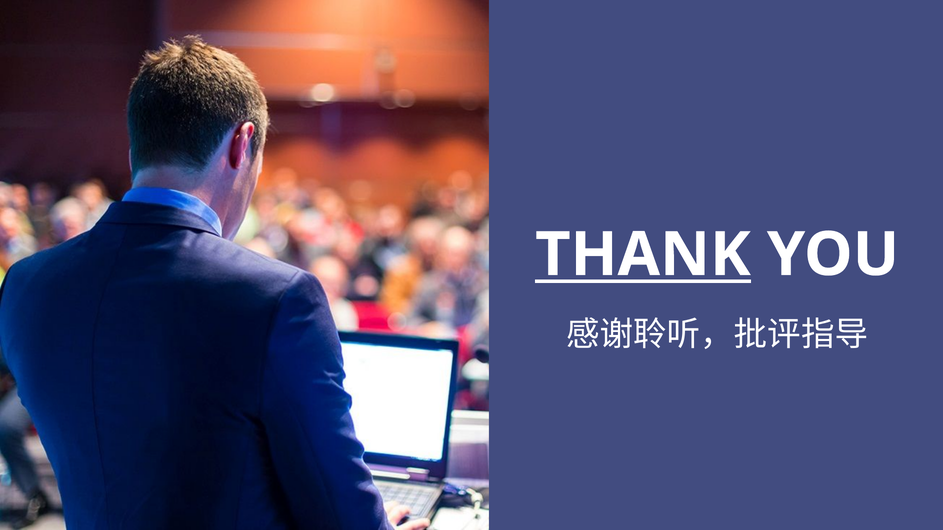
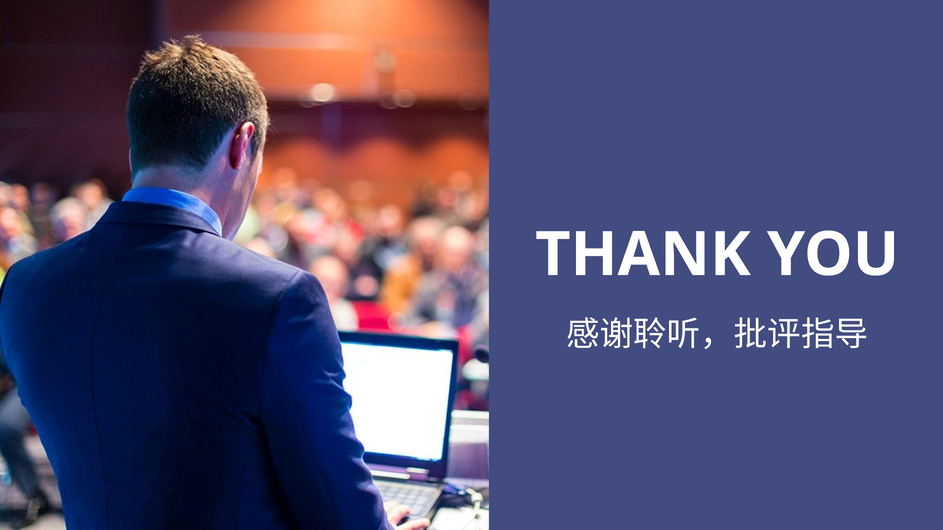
THANK underline: present -> none (643, 255)
